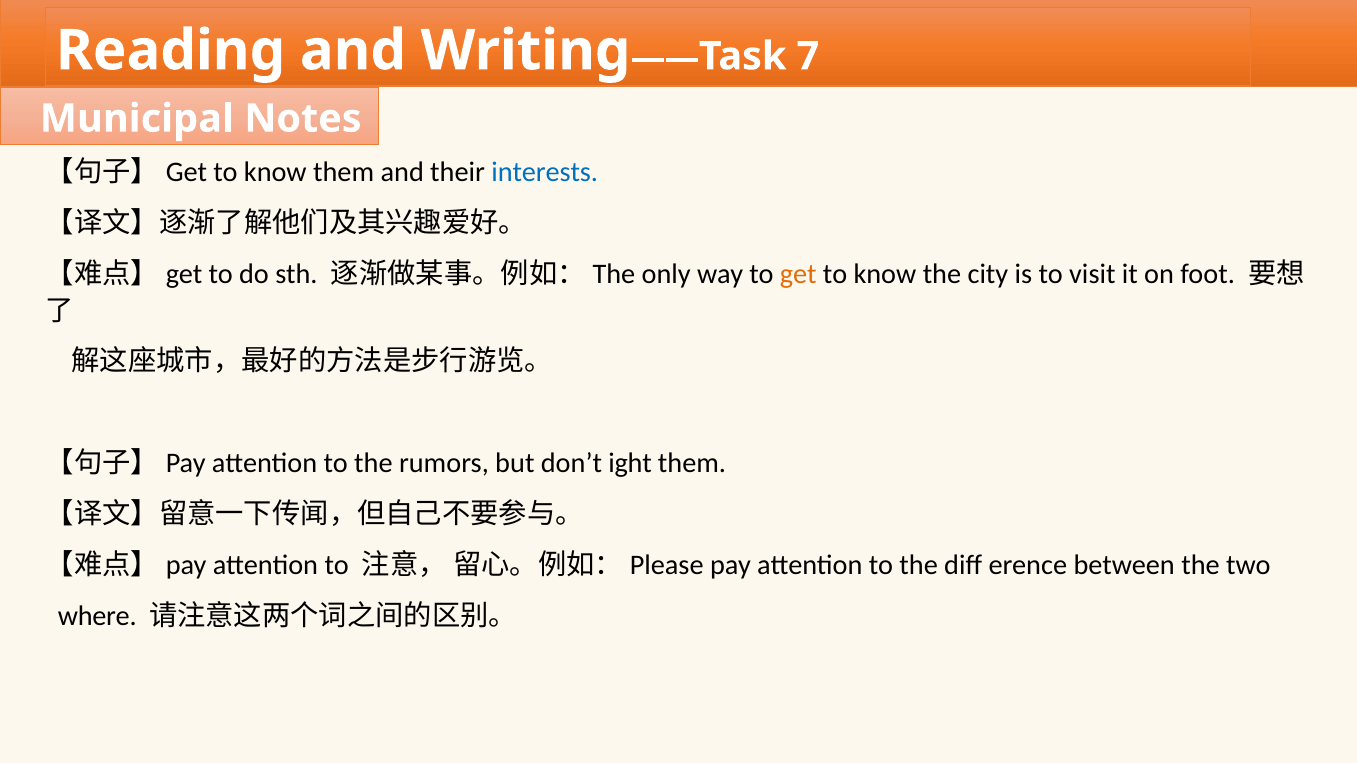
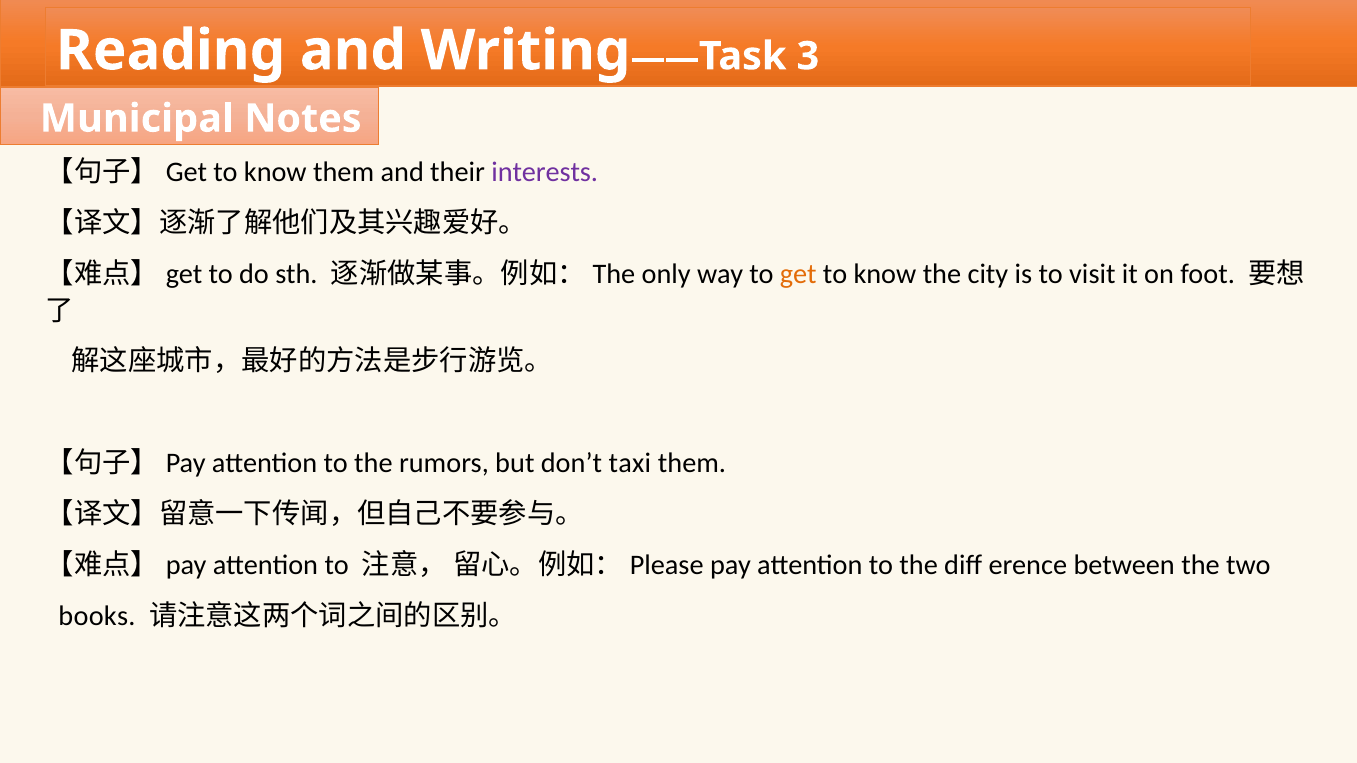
7: 7 -> 3 (808, 56)
interests colour: blue -> purple (545, 172)
ight: ight -> taxi (630, 463)
where: where -> books (97, 616)
